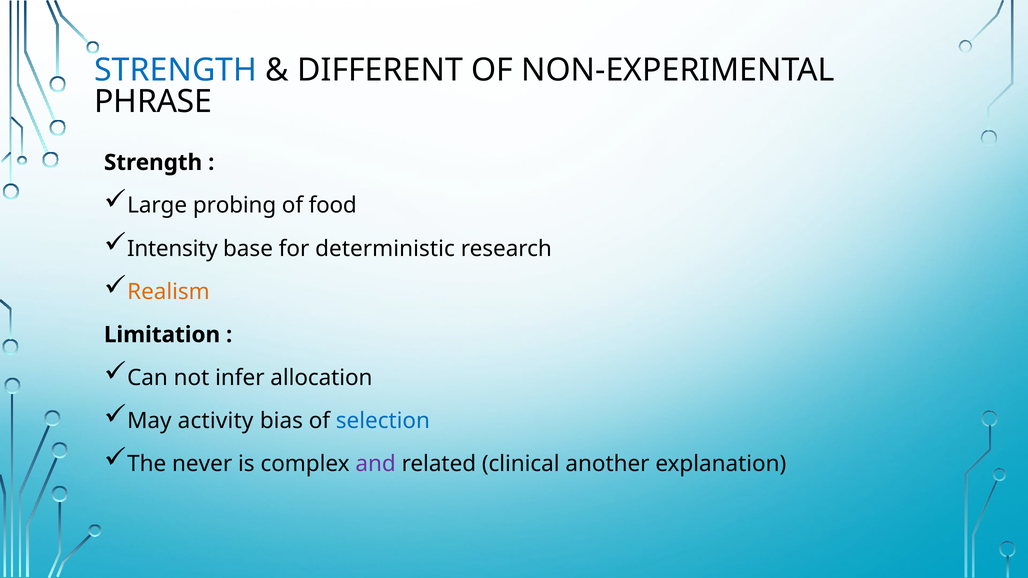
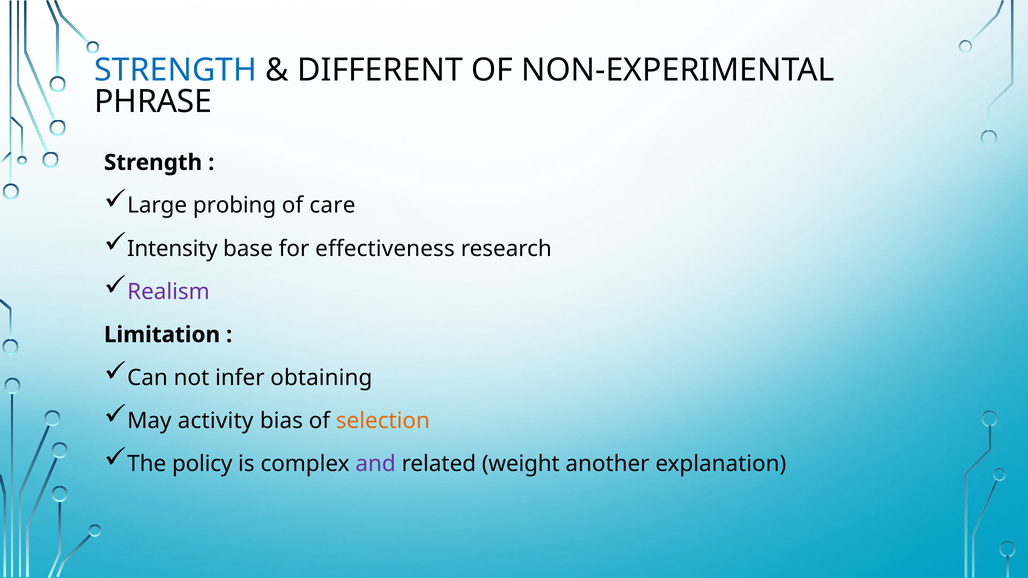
food: food -> care (333, 206)
deterministic: deterministic -> effectiveness (385, 249)
Realism colour: orange -> purple (168, 292)
allocation: allocation -> obtaining (321, 378)
selection colour: blue -> orange (383, 421)
never: never -> policy (202, 464)
clinical: clinical -> weight (521, 464)
